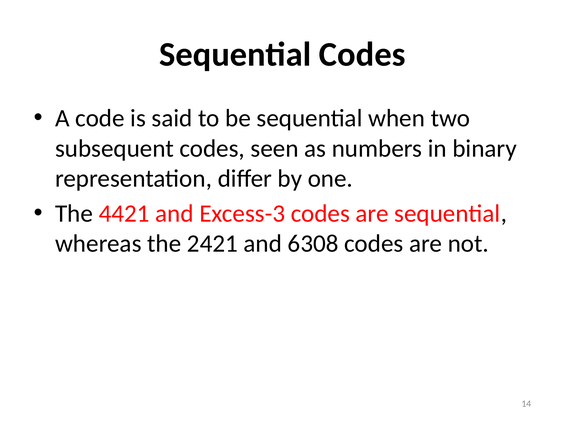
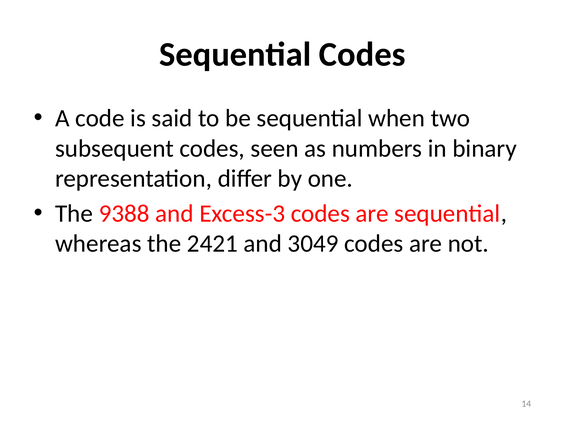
4421: 4421 -> 9388 (124, 214)
6308: 6308 -> 3049 (313, 244)
